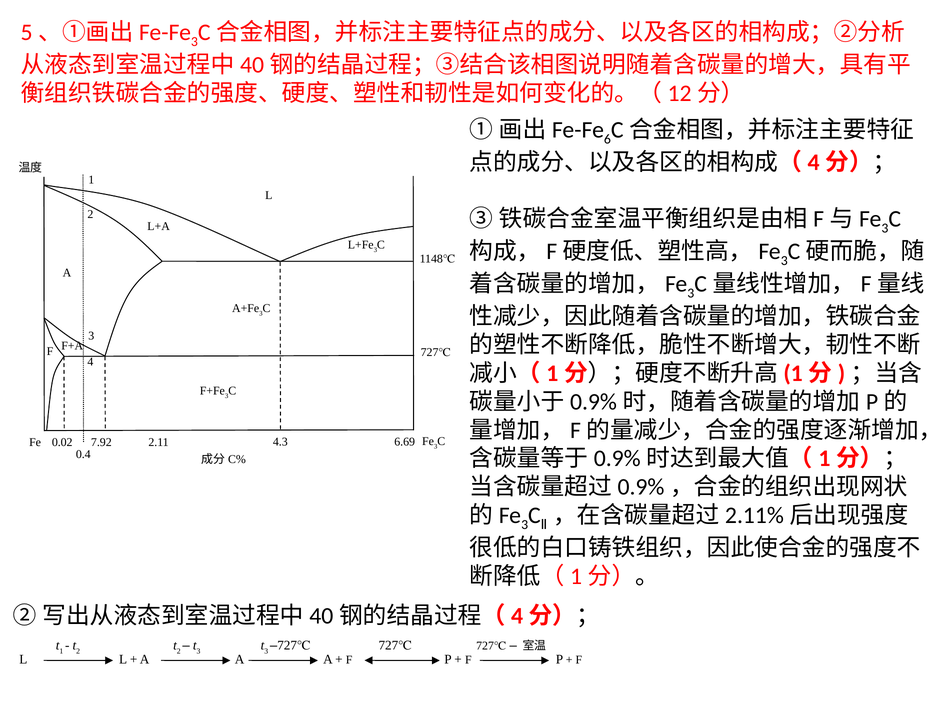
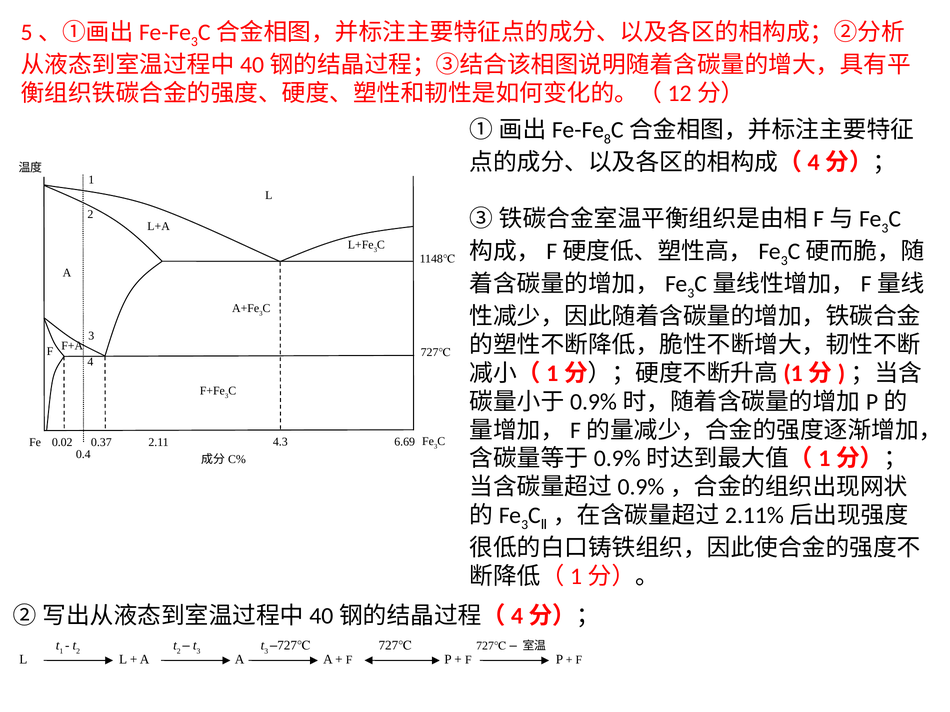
6: 6 -> 8 (607, 139)
7.92: 7.92 -> 0.37 (101, 443)
